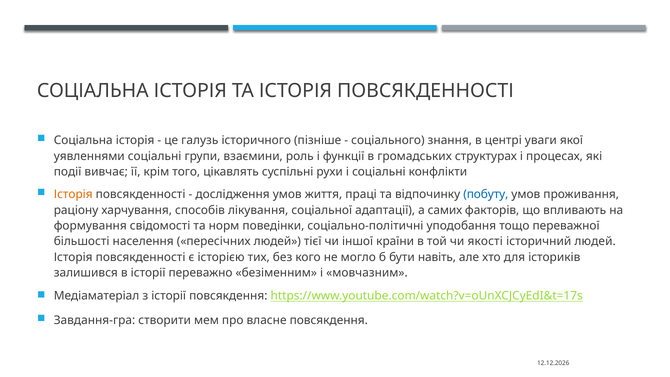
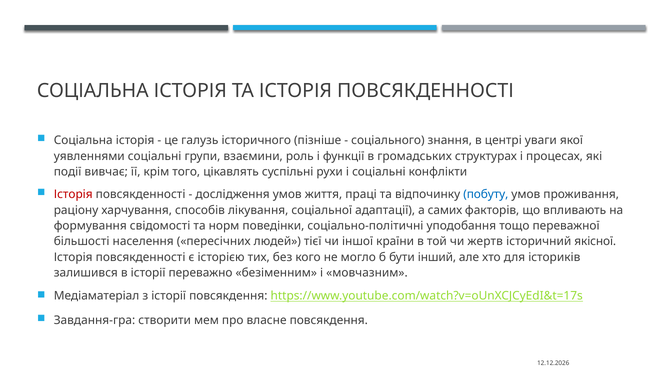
Історія colour: orange -> red (73, 194)
якості: якості -> жертв (485, 241)
історичний людей: людей -> якісної (595, 241)
навіть: навіть -> інший (437, 257)
